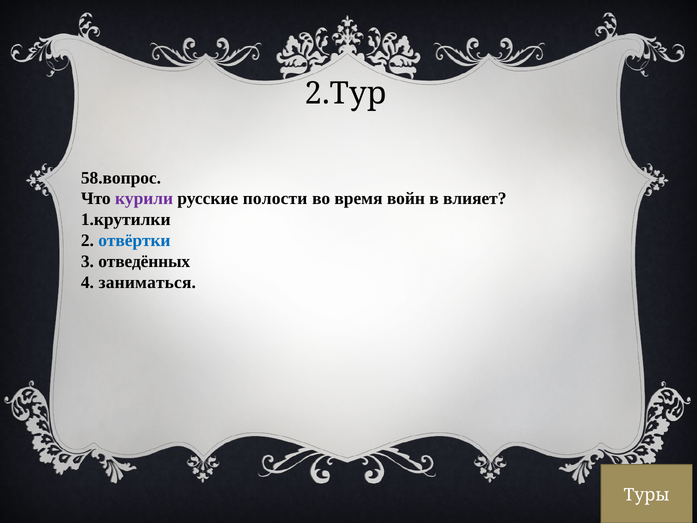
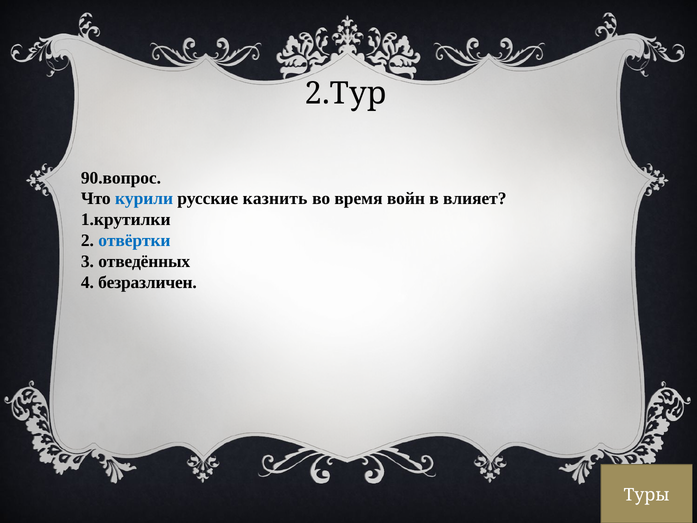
58.вопрос: 58.вопрос -> 90.вопрос (121, 178)
курили colour: purple -> blue (144, 199)
полости: полости -> казнить (275, 199)
заниматься: заниматься -> безразличен (147, 282)
